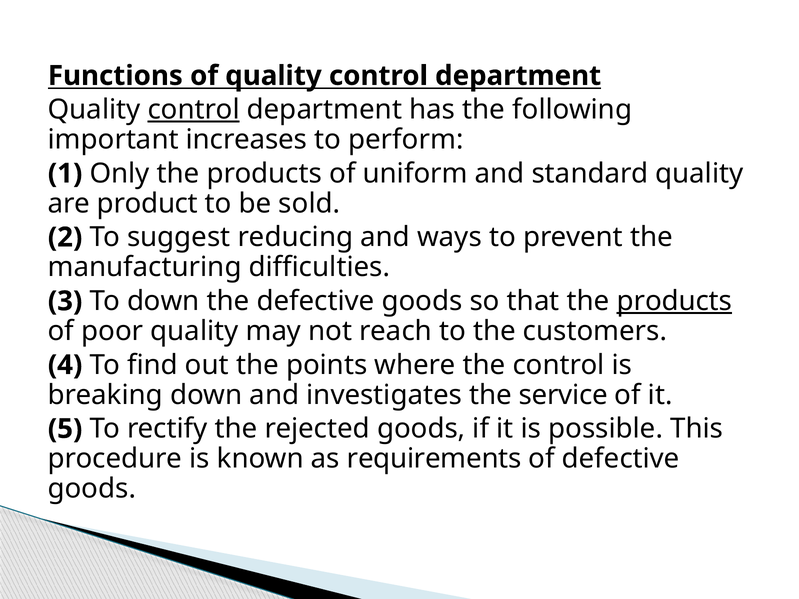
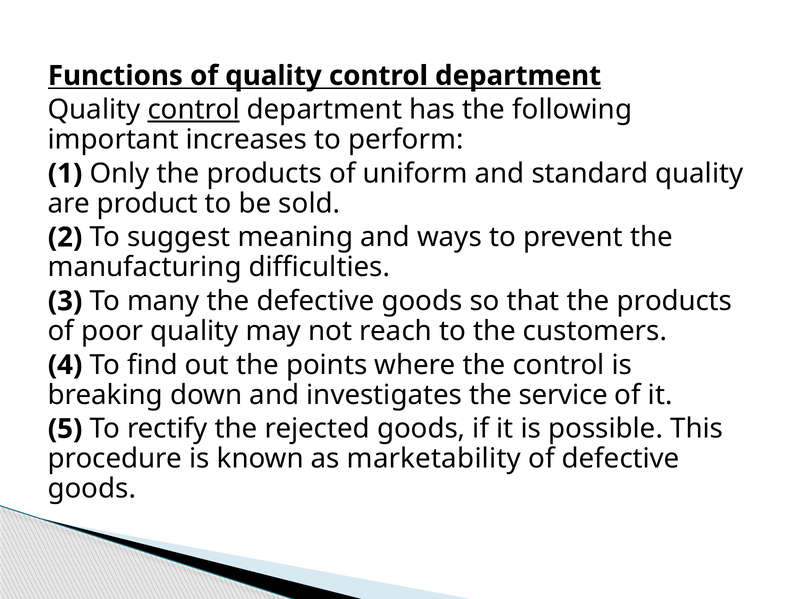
reducing: reducing -> meaning (295, 237)
To down: down -> many (163, 301)
products underline: present -> none (674, 301)
requirements: requirements -> marketability (434, 459)
